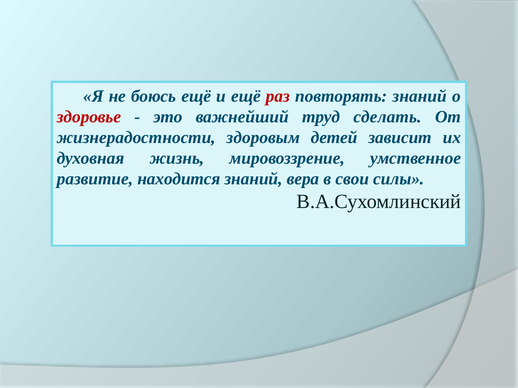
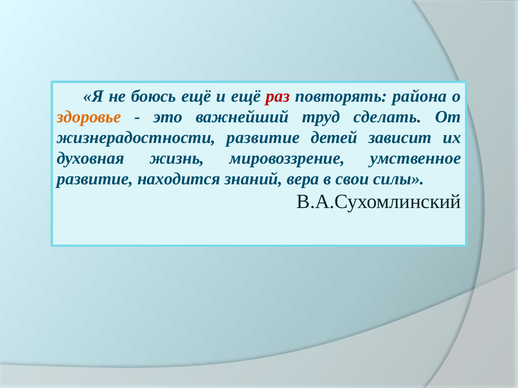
повторять знаний: знаний -> района (420, 96)
здоровье colour: red -> orange (89, 117)
жизнерадостности здоровым: здоровым -> развитие (263, 138)
